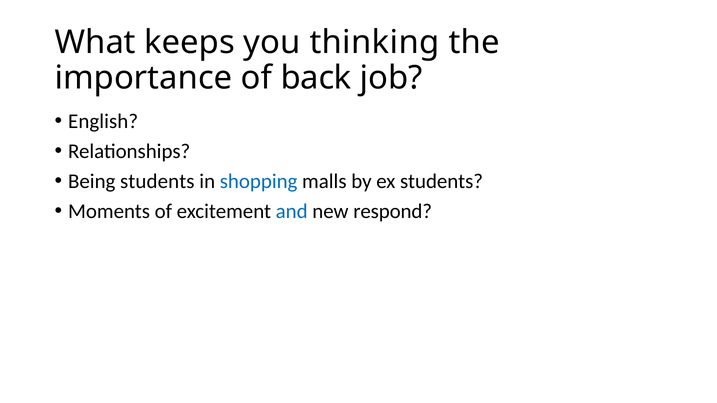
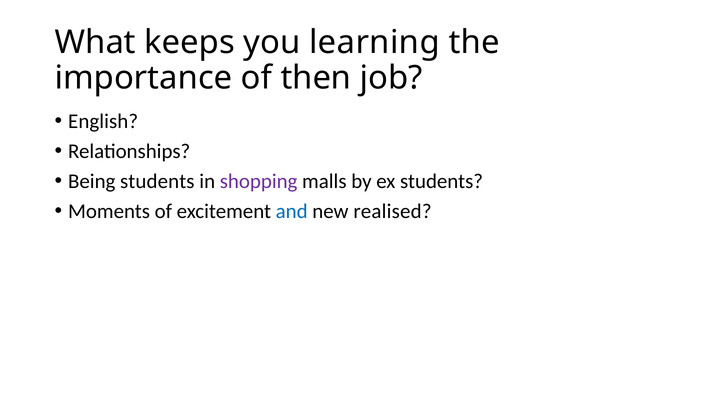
thinking: thinking -> learning (374, 42)
back: back -> then (316, 78)
shopping colour: blue -> purple (259, 181)
respond: respond -> realised (392, 211)
